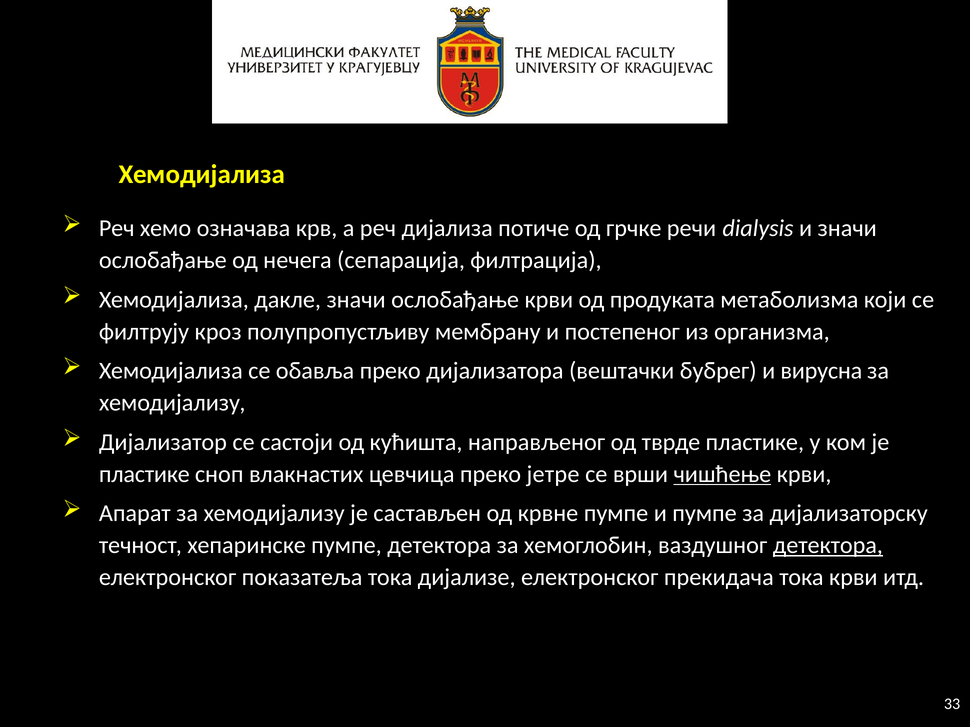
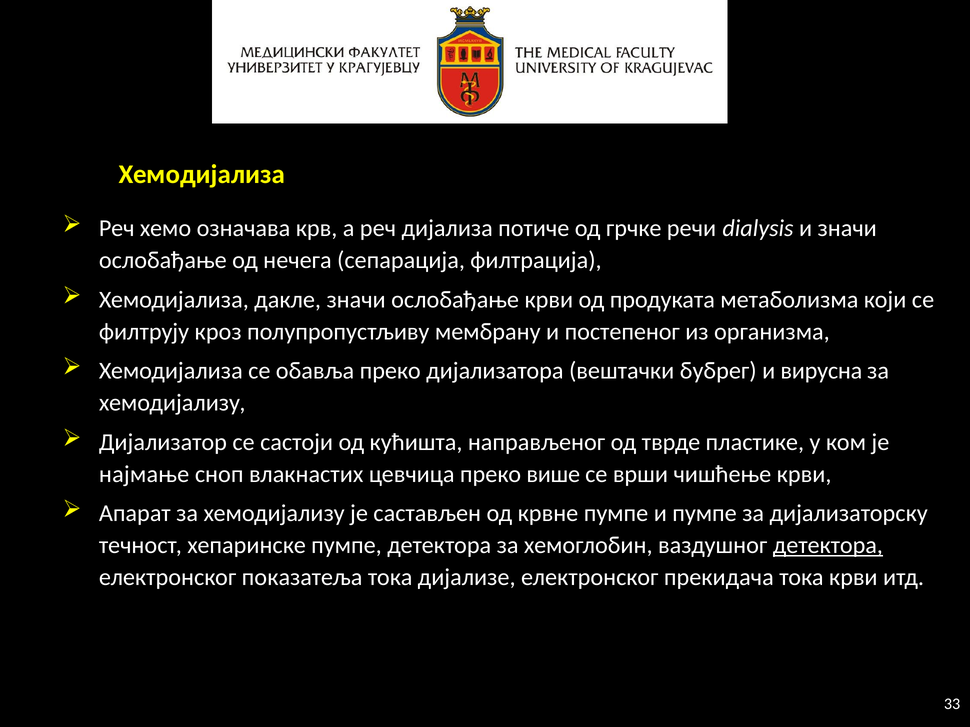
пластике: пластике -> најмање (144, 474)
јетре: јетре -> више (553, 474)
чишћење underline: present -> none (722, 474)
